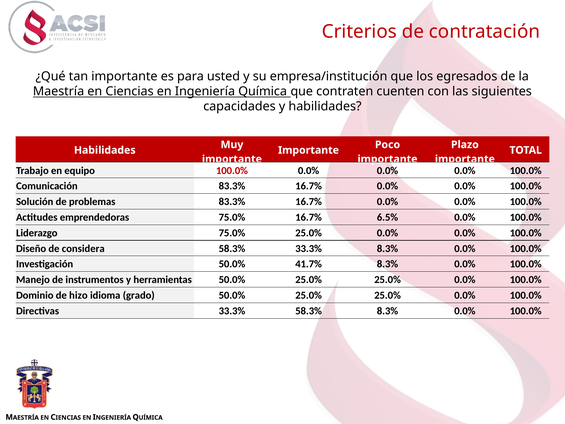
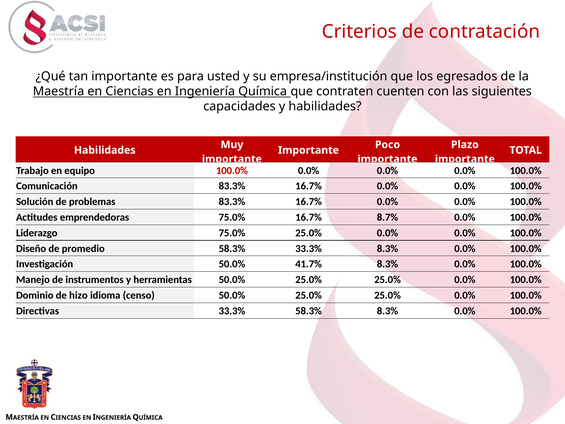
6.5%: 6.5% -> 8.7% (388, 217)
considera: considera -> promedio (83, 248)
grado: grado -> censo (139, 295)
